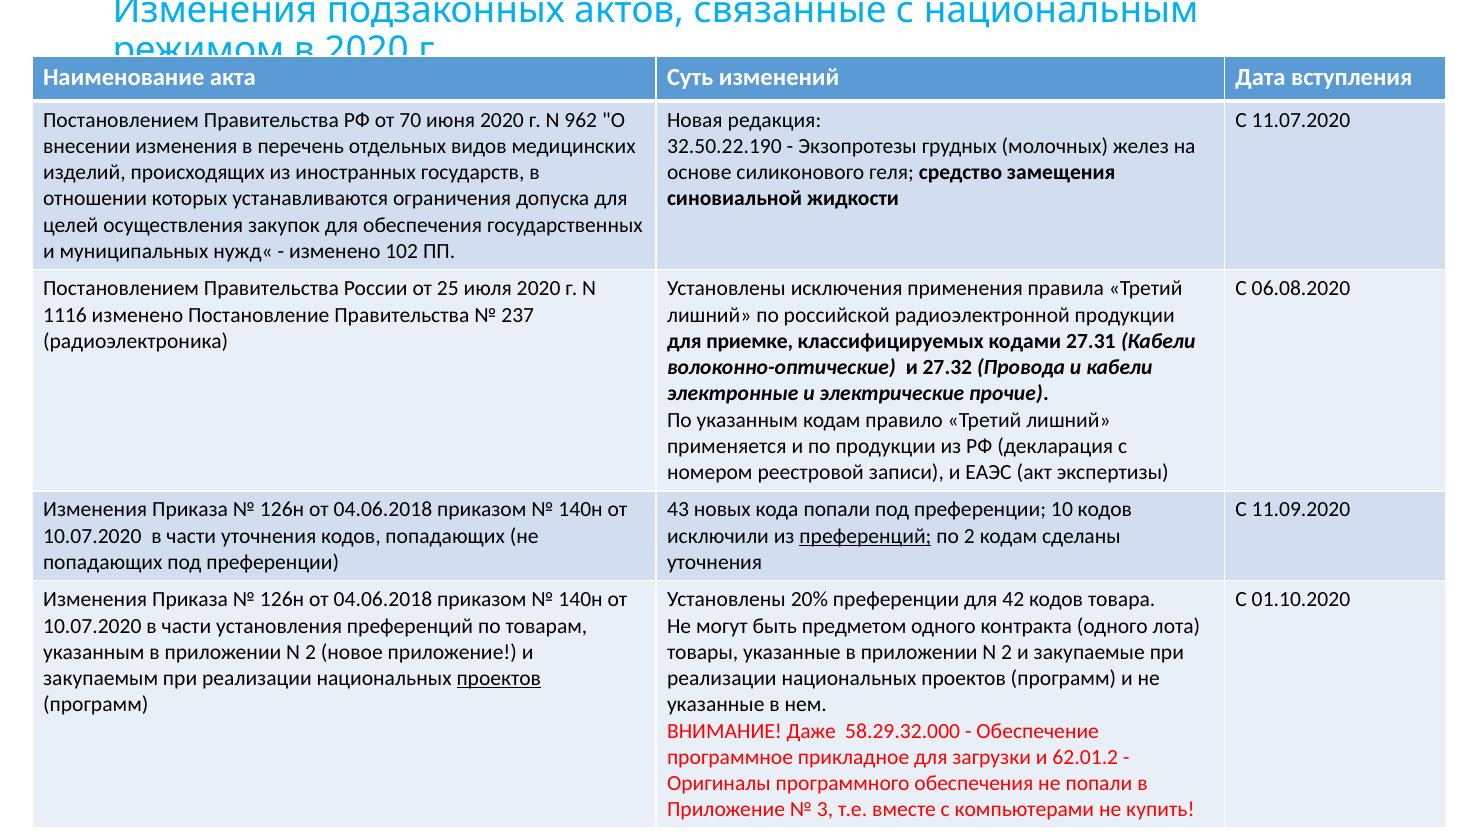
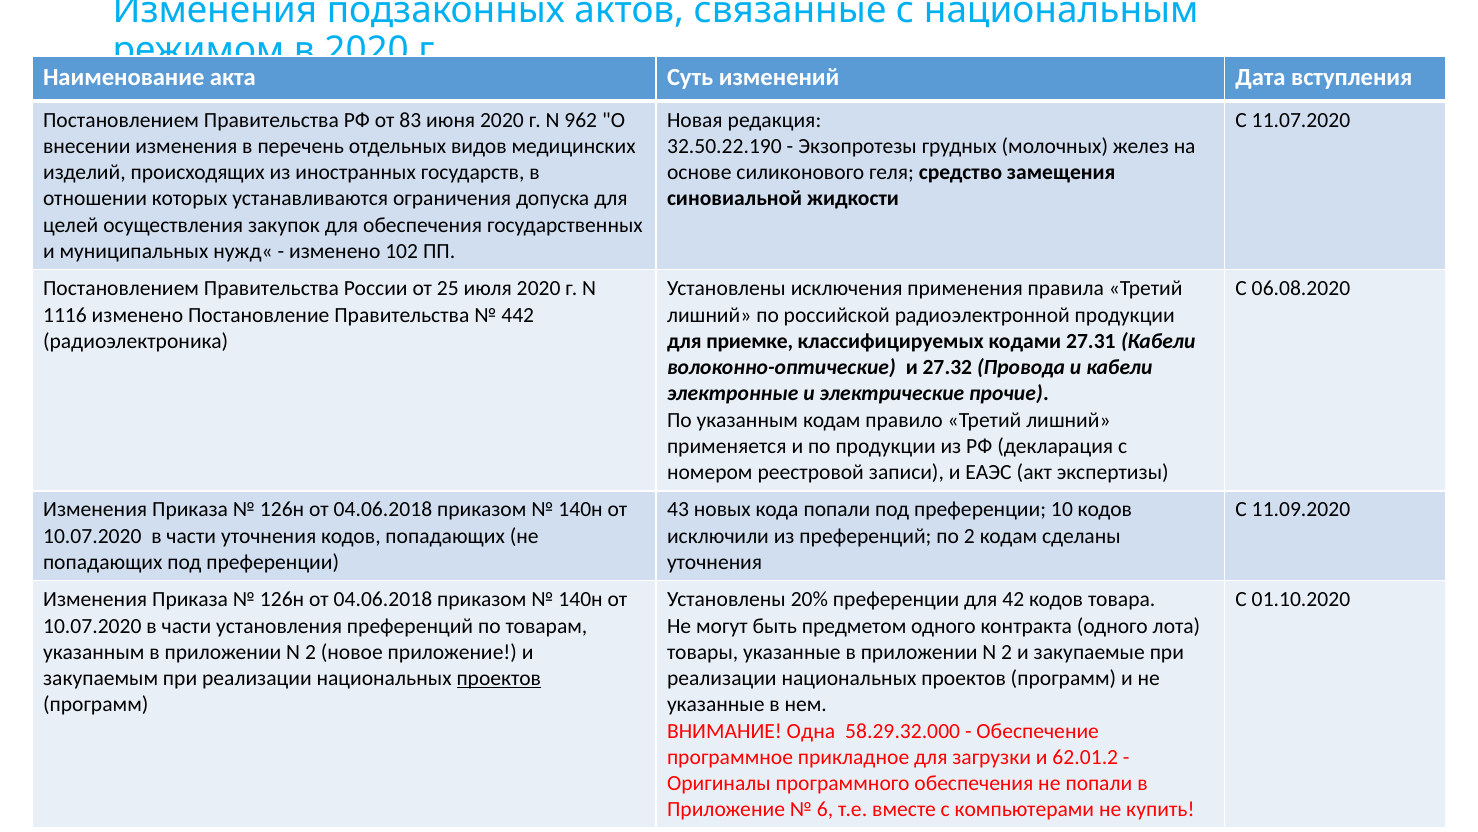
70: 70 -> 83 (410, 120)
237: 237 -> 442 (518, 315)
преференций underline: present -> none (865, 536)
Даже: Даже -> Одна (811, 730)
3: 3 -> 6 (825, 809)
